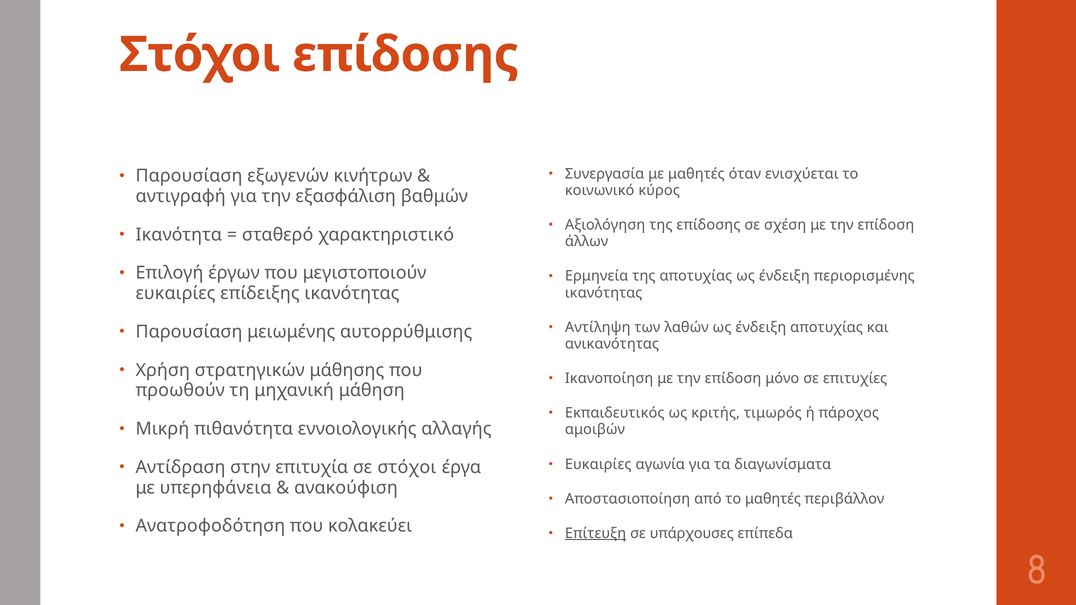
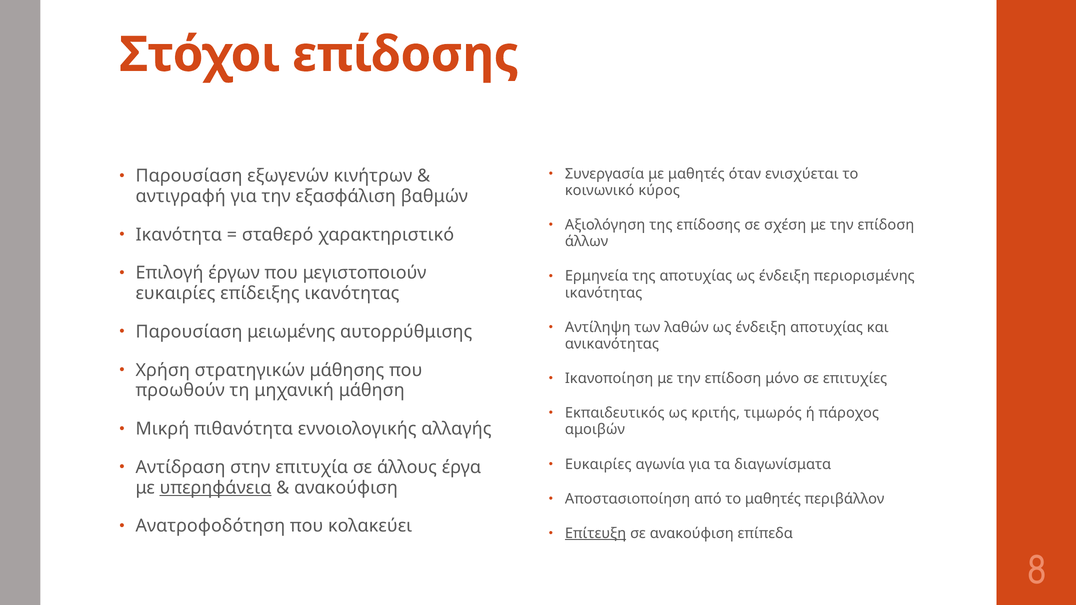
σε στόχοι: στόχοι -> άλλους (407, 467)
υπερηφάνεια underline: none -> present (216, 488)
σε υπάρχουσες: υπάρχουσες -> ανακούφιση (692, 534)
